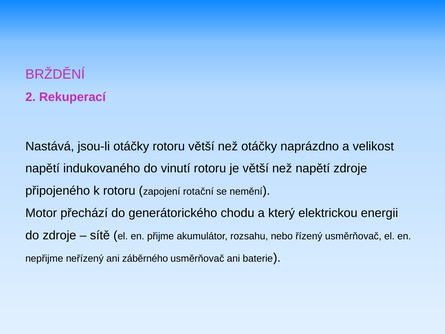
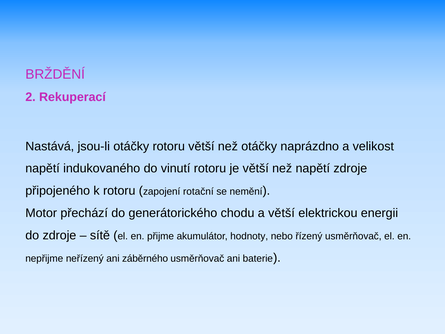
a který: který -> větší (281, 213)
rozsahu: rozsahu -> hodnoty (249, 236)
